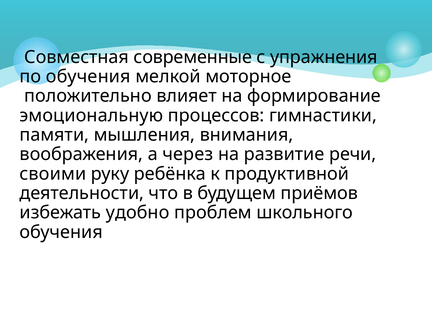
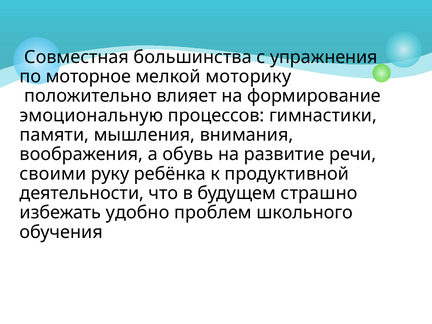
современные: современные -> большинства (193, 57)
по обучения: обучения -> моторное (88, 77)
моторное: моторное -> моторику (248, 77)
через: через -> обувь (188, 154)
приёмов: приёмов -> страшно (319, 193)
